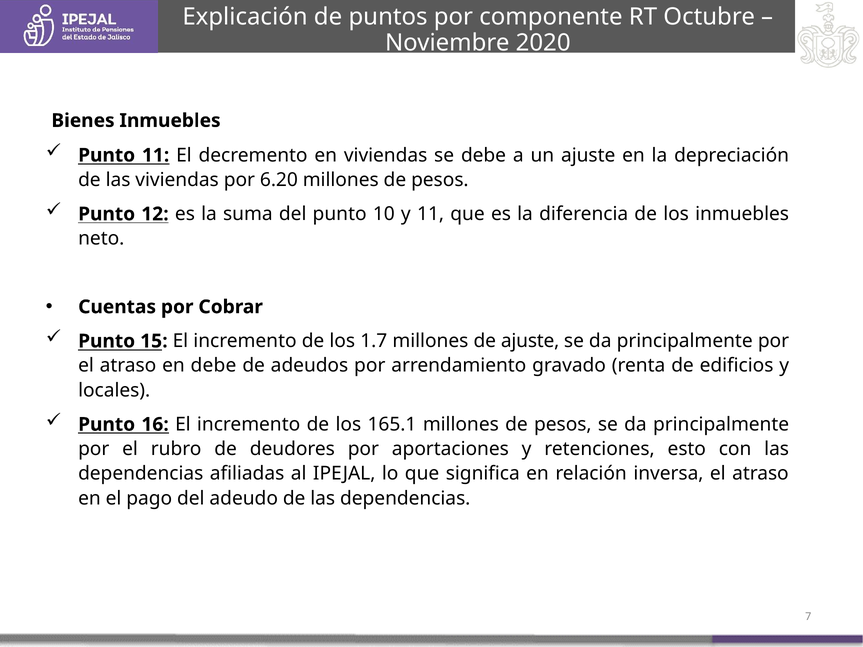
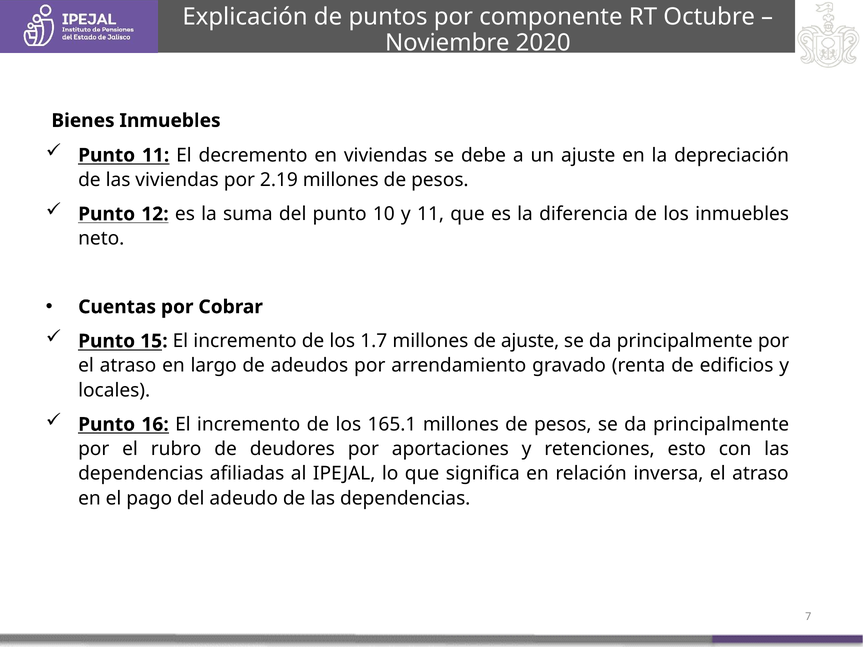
6.20: 6.20 -> 2.19 (279, 180)
en debe: debe -> largo (214, 366)
